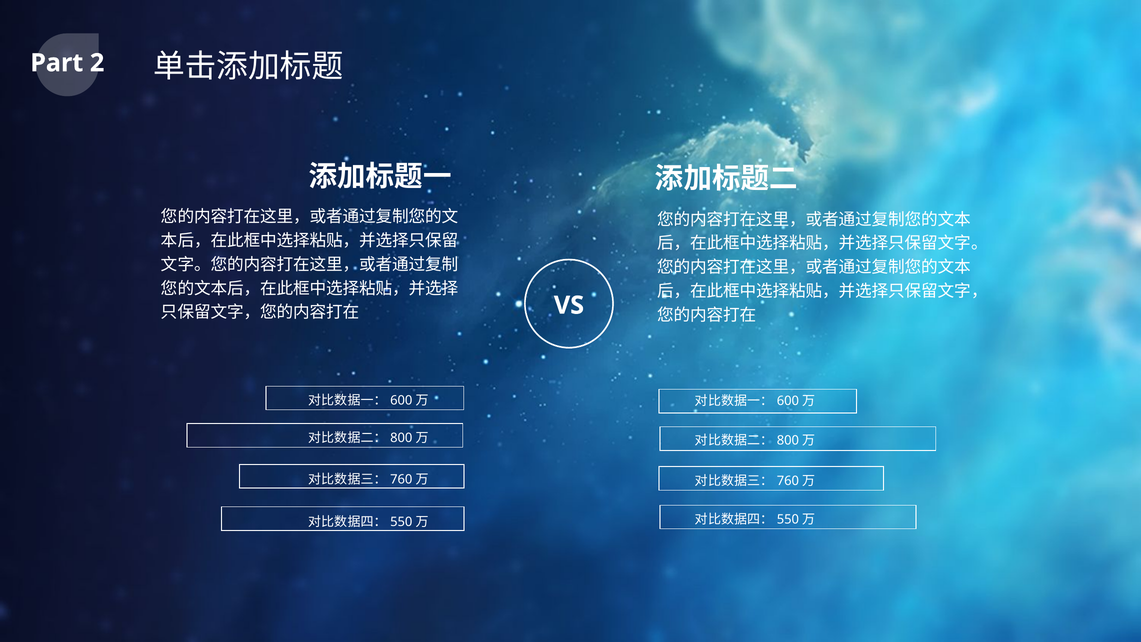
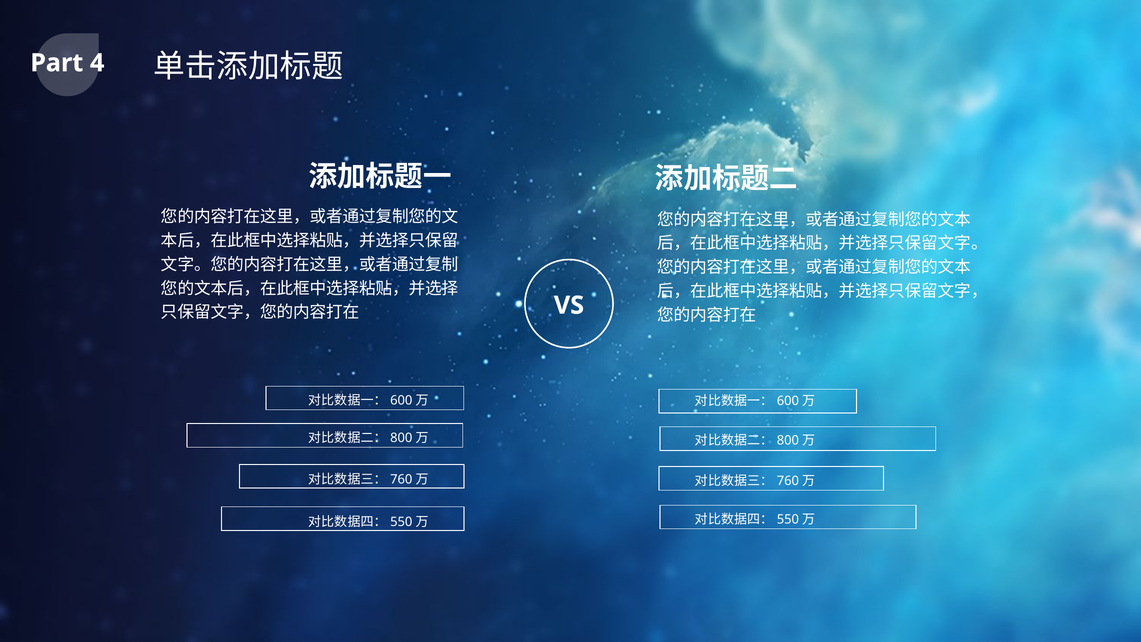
2: 2 -> 4 (97, 63)
